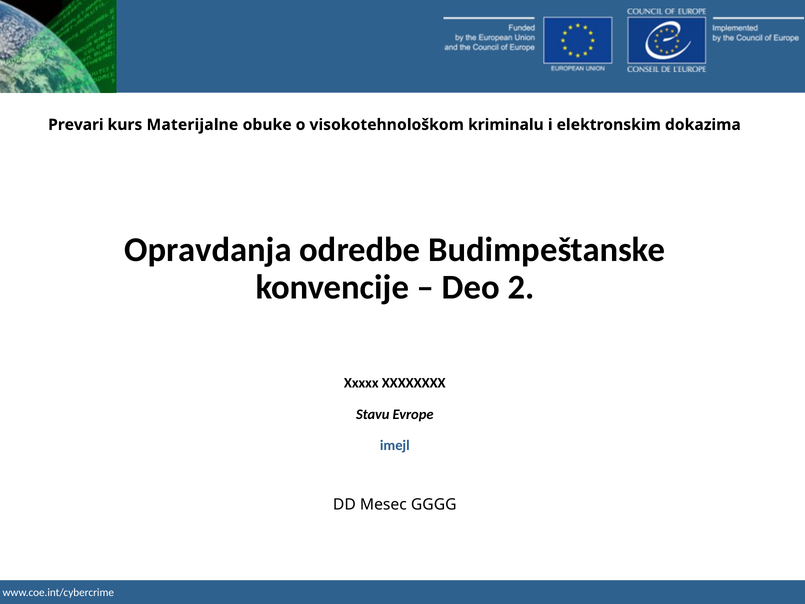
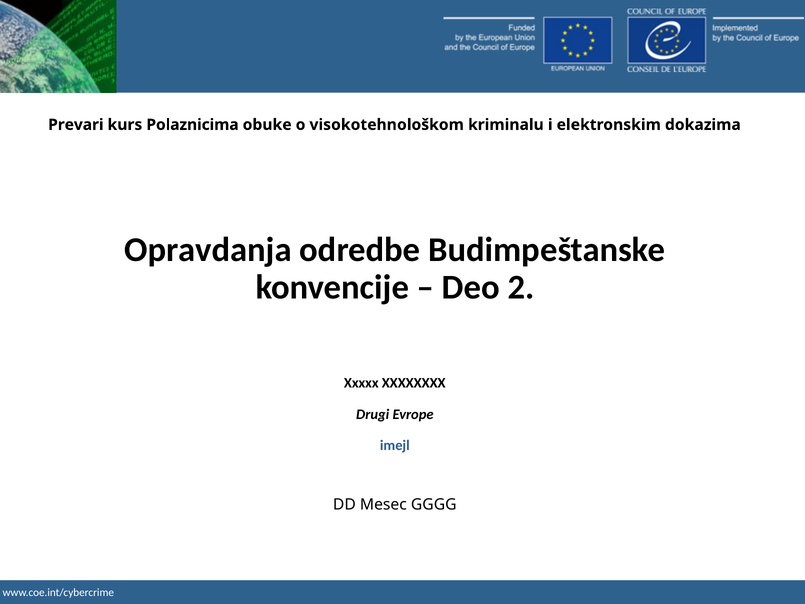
Materijalne: Materijalne -> Polaznicima (193, 125)
Stavu: Stavu -> Drugi (373, 414)
